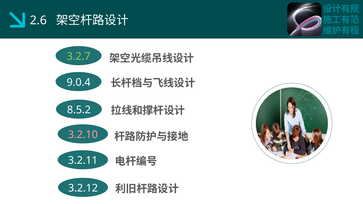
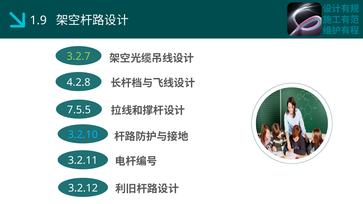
2.6: 2.6 -> 1.9 (38, 21)
9.0.4: 9.0.4 -> 4.2.8 (79, 82)
8.5.2: 8.5.2 -> 7.5.5 (79, 110)
3.2.10 colour: pink -> light blue (83, 135)
